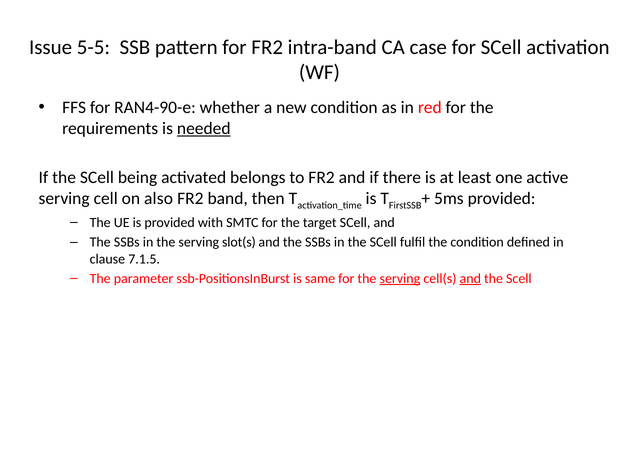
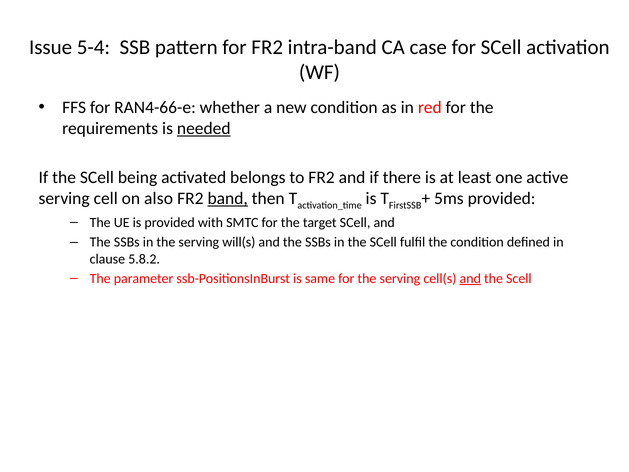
5-5: 5-5 -> 5-4 (93, 47)
RAN4-90-e: RAN4-90-e -> RAN4-66-e (155, 107)
band underline: none -> present (228, 198)
slot(s: slot(s -> will(s (239, 242)
7.1.5: 7.1.5 -> 5.8.2 (144, 259)
serving underline: present -> none (400, 278)
